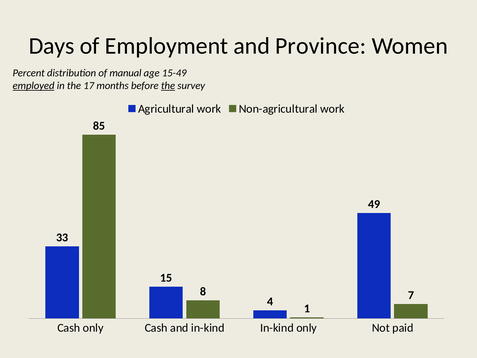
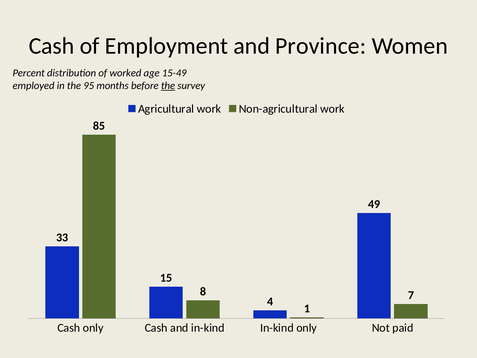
Days: Days -> Cash (52, 46)
manual: manual -> worked (125, 73)
employed underline: present -> none (34, 86)
17: 17 -> 95 (89, 86)
